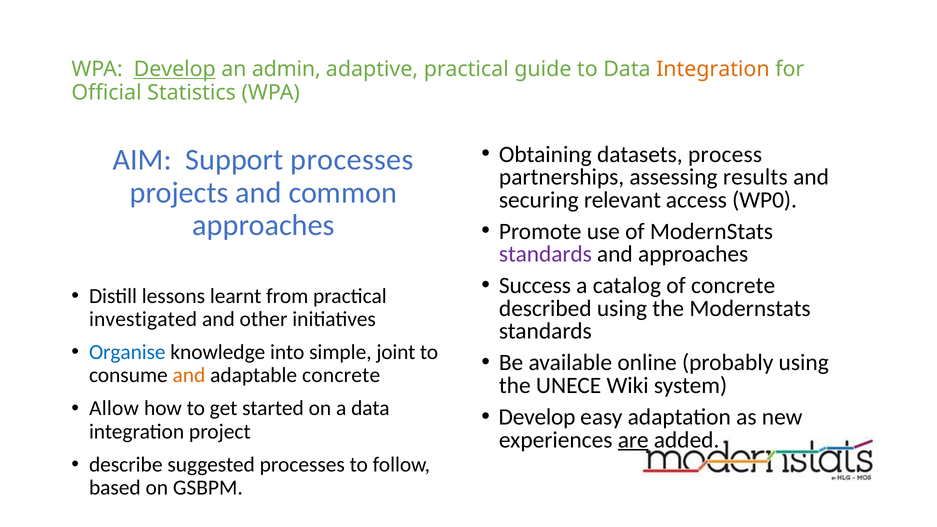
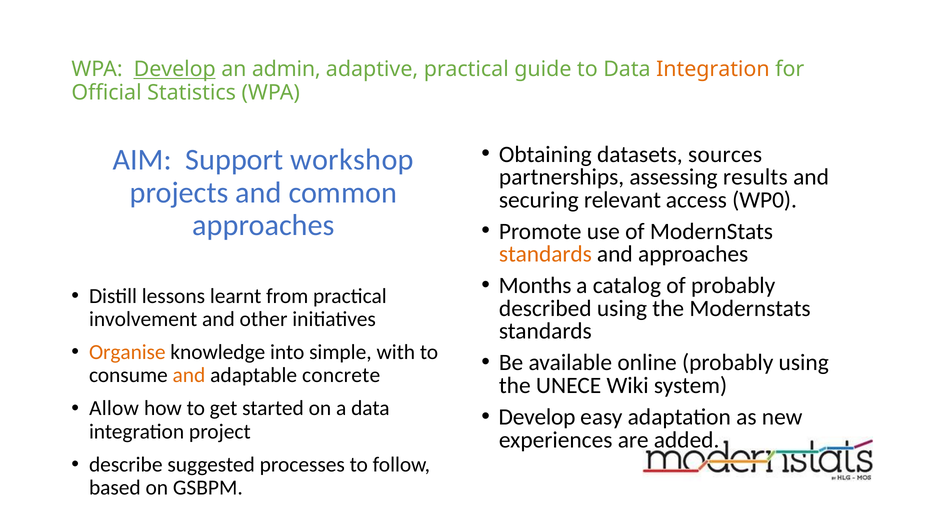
process: process -> sources (725, 154)
Support processes: processes -> workshop (352, 160)
standards colour: purple -> orange (545, 254)
Success: Success -> Months (535, 286)
of concrete: concrete -> probably (733, 286)
investigated: investigated -> involvement (143, 319)
Organise colour: blue -> orange (127, 352)
joint: joint -> with (396, 352)
are underline: present -> none (633, 440)
